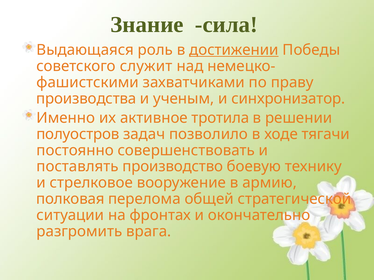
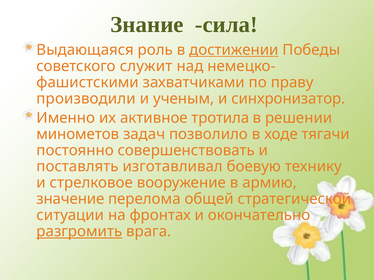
производства: производства -> производили (86, 99)
полуостров: полуостров -> минометов (78, 134)
производство: производство -> изготавливал (173, 167)
полковая: полковая -> значение (70, 199)
разгромить underline: none -> present (79, 232)
